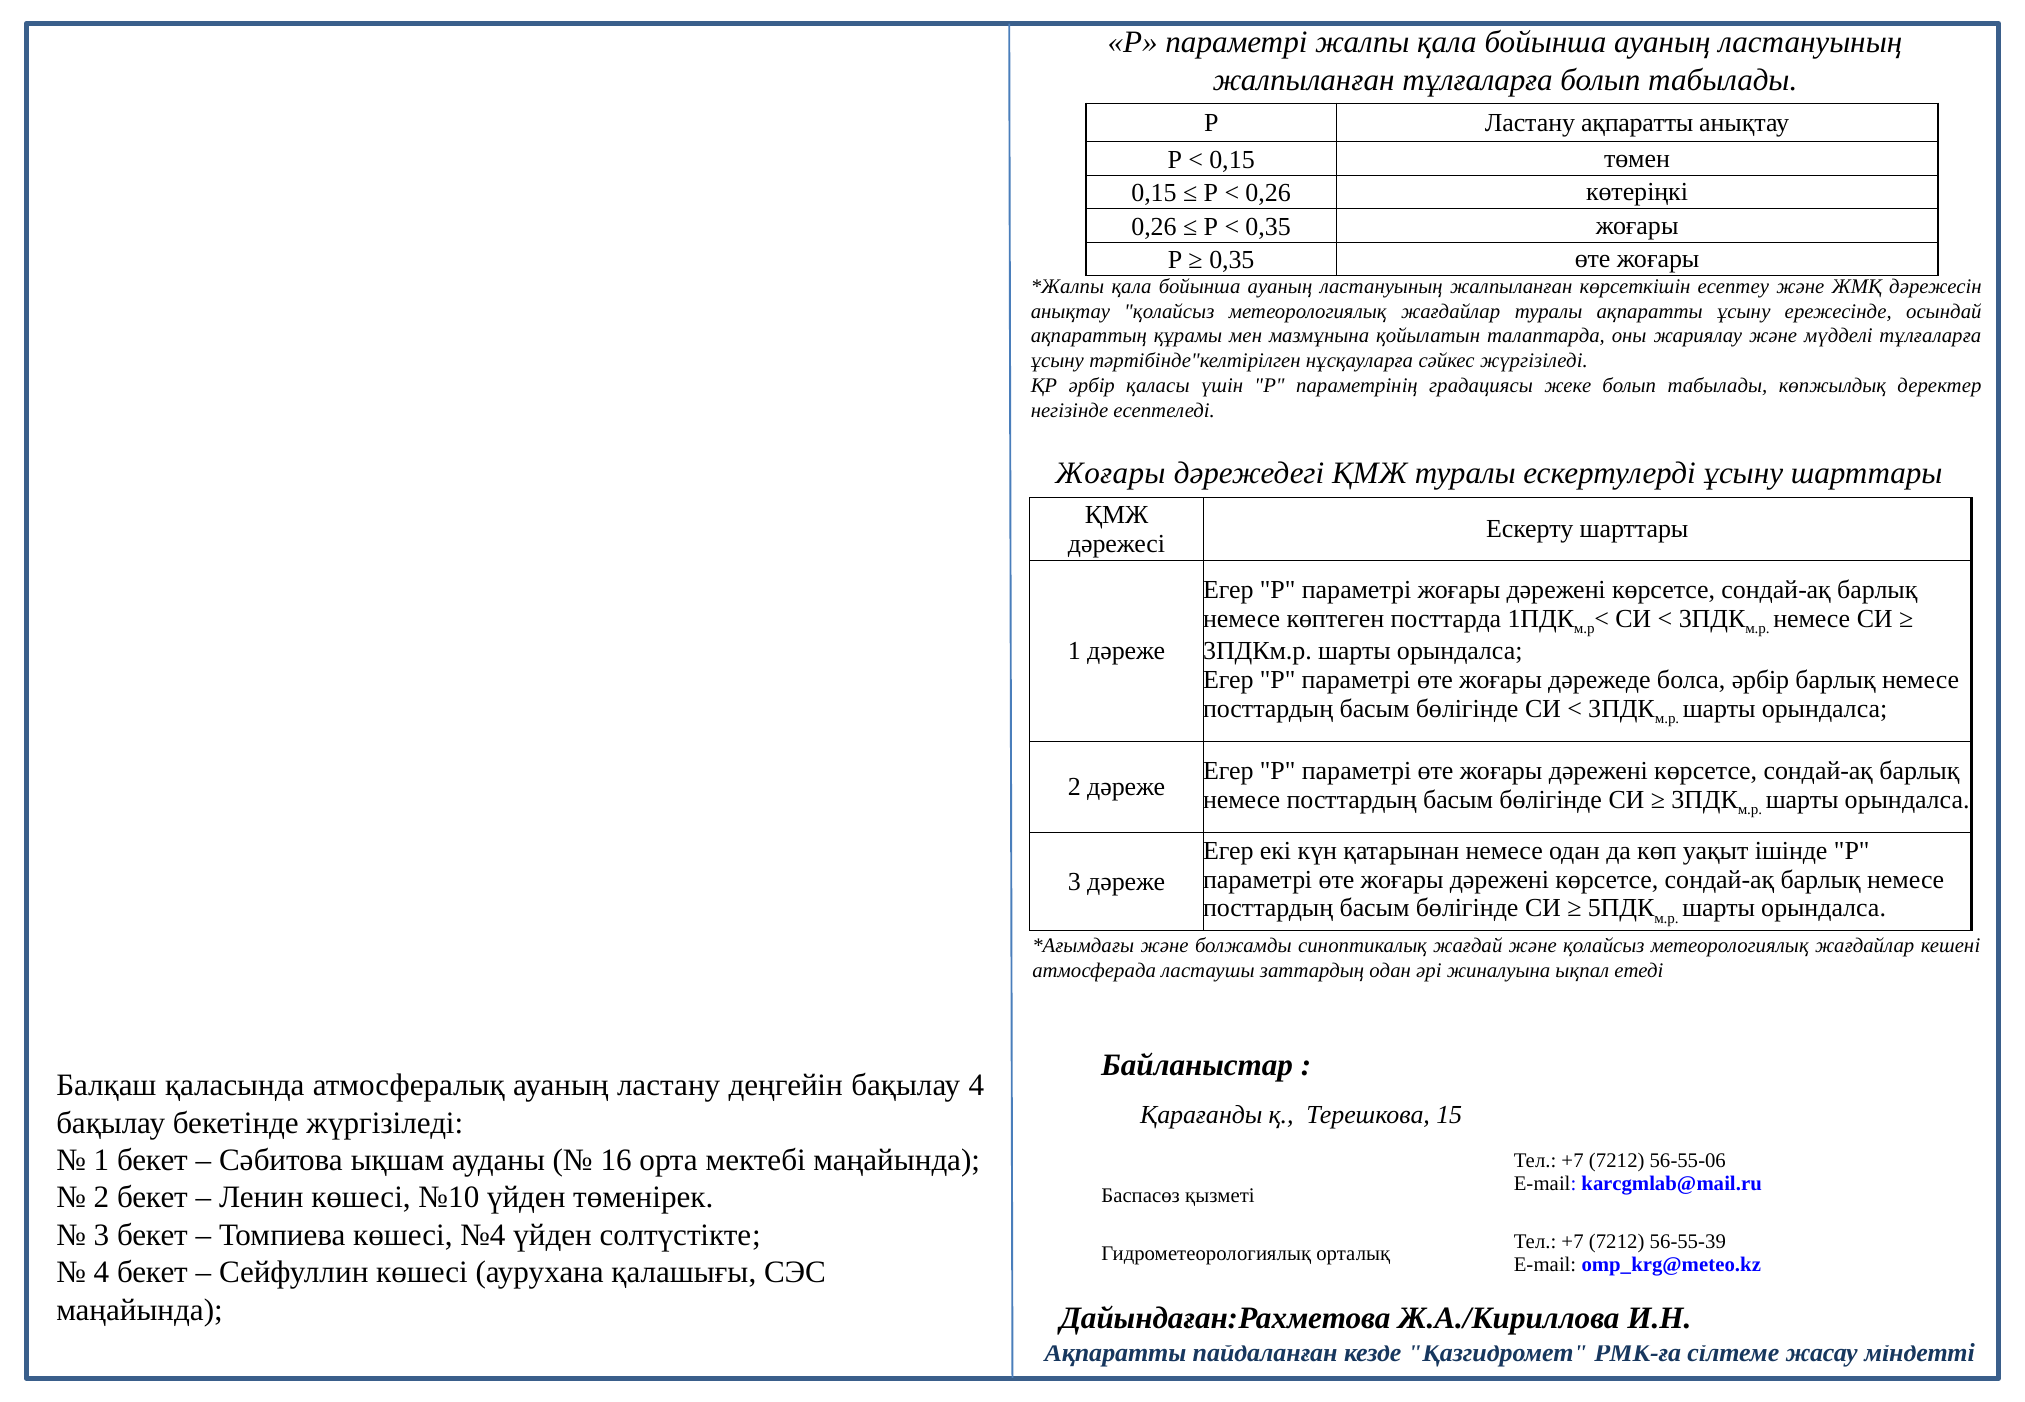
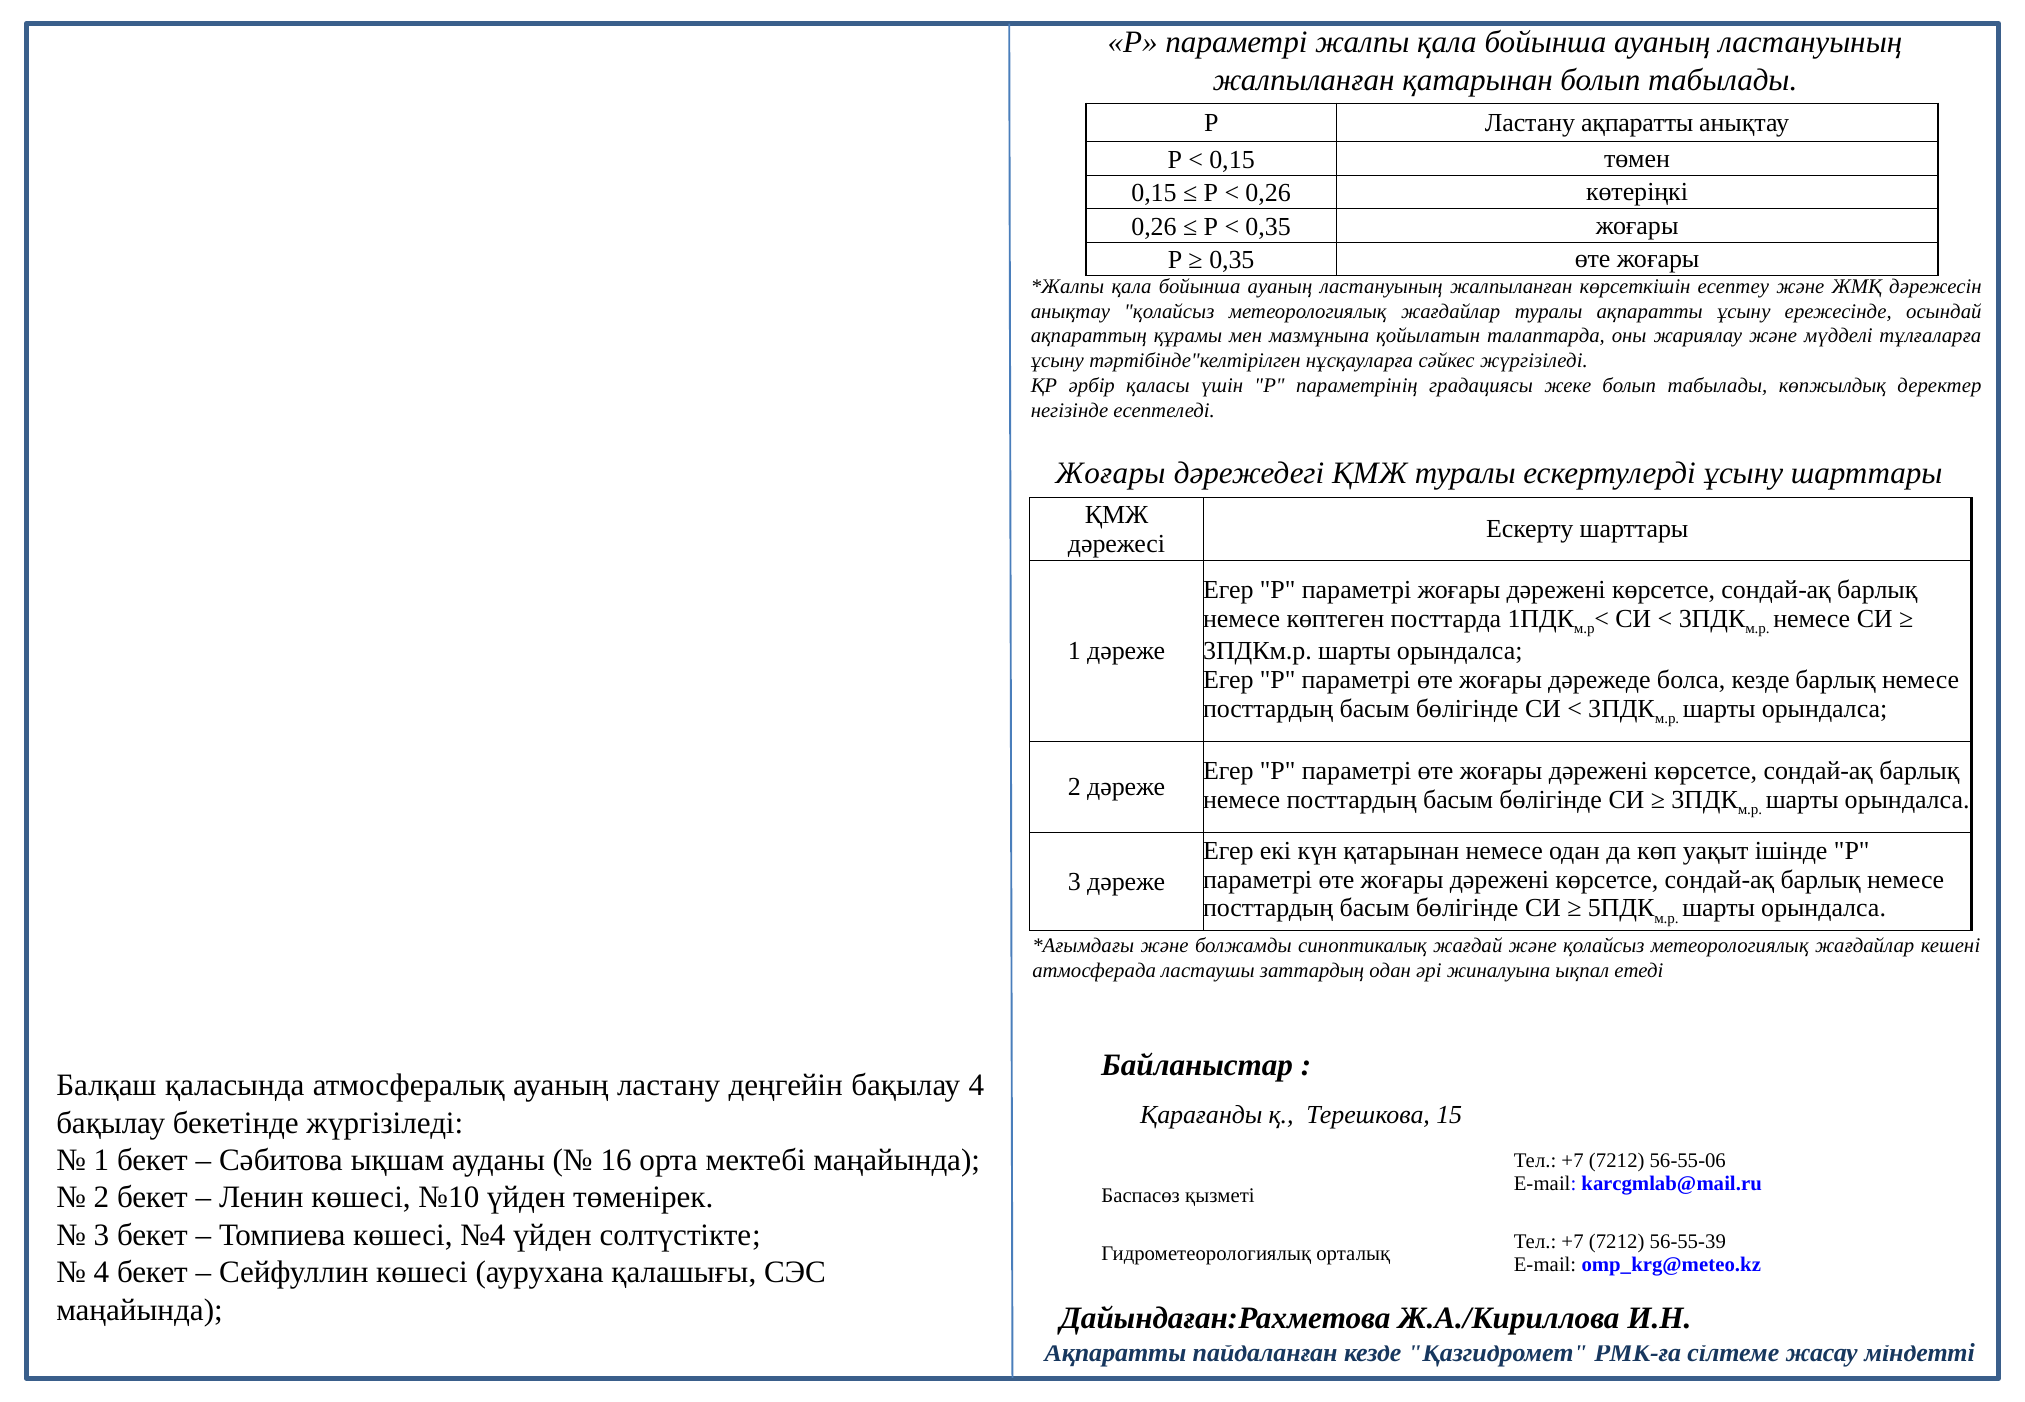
жалпыланған тұлғаларға: тұлғаларға -> қатарынан (1478, 80)
болса әрбір: әрбір -> кезде (1761, 680)
